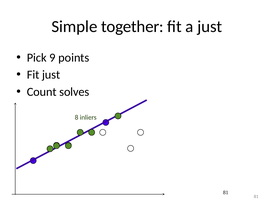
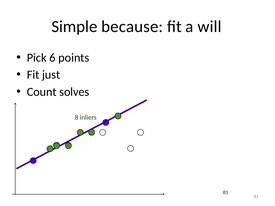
together: together -> because (132, 27)
a just: just -> will (210, 27)
9: 9 -> 6 (52, 58)
